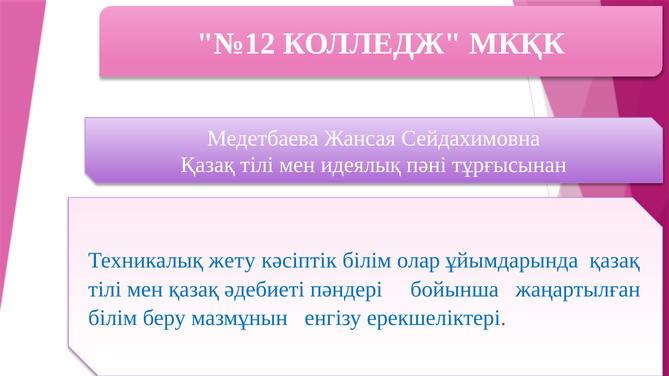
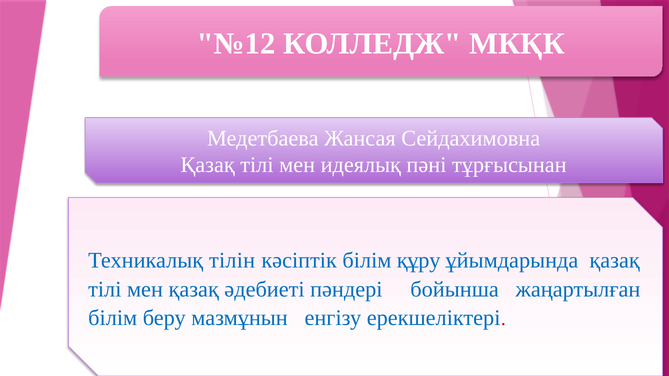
жету: жету -> тілін (232, 261)
олар: олар -> құру (419, 261)
